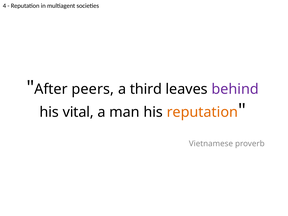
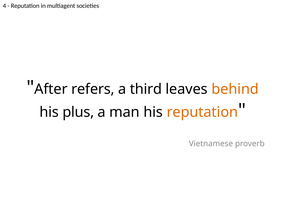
peers: peers -> refers (93, 89)
behind colour: purple -> orange (235, 89)
vital: vital -> plus (78, 112)
